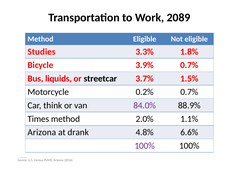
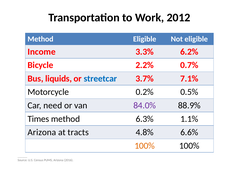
2089: 2089 -> 2012 (179, 18)
Studies: Studies -> Income (42, 52)
1.8%: 1.8% -> 6.2% (189, 52)
3.9%: 3.9% -> 2.2% (145, 65)
streetcar colour: black -> blue (100, 78)
1.5%: 1.5% -> 7.1% (189, 78)
0.2% 0.7%: 0.7% -> 0.5% (189, 92)
think: think -> need (53, 105)
2.0%: 2.0% -> 6.3% (145, 119)
drank: drank -> tracts (78, 132)
100% colour: purple -> orange (145, 145)
